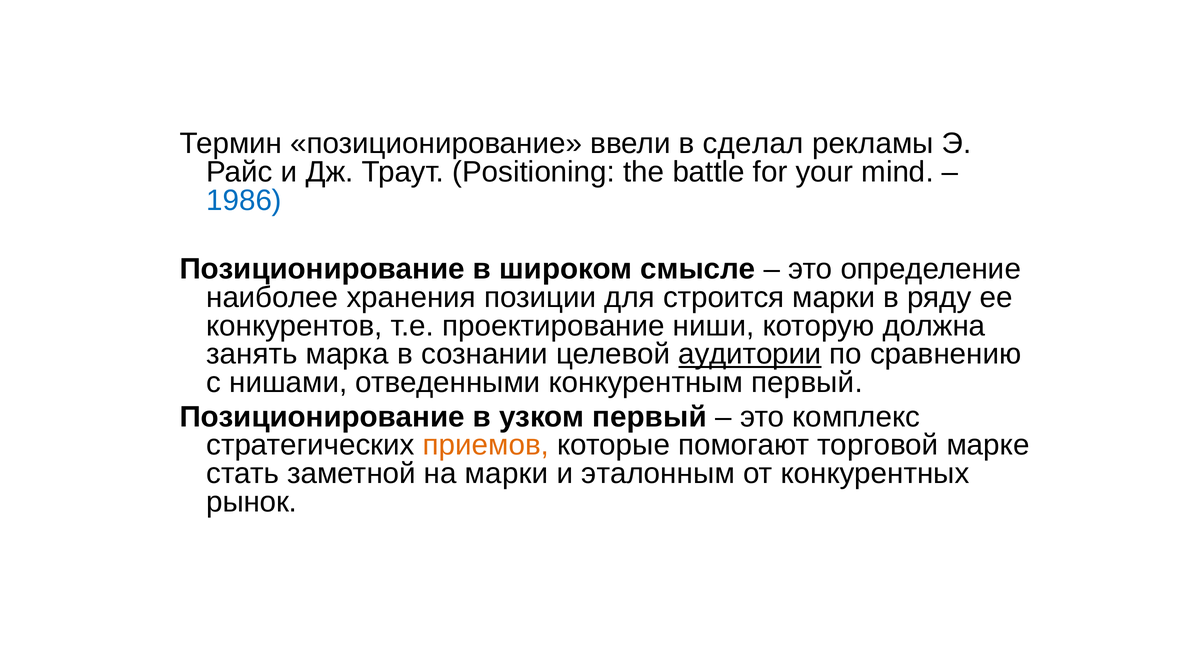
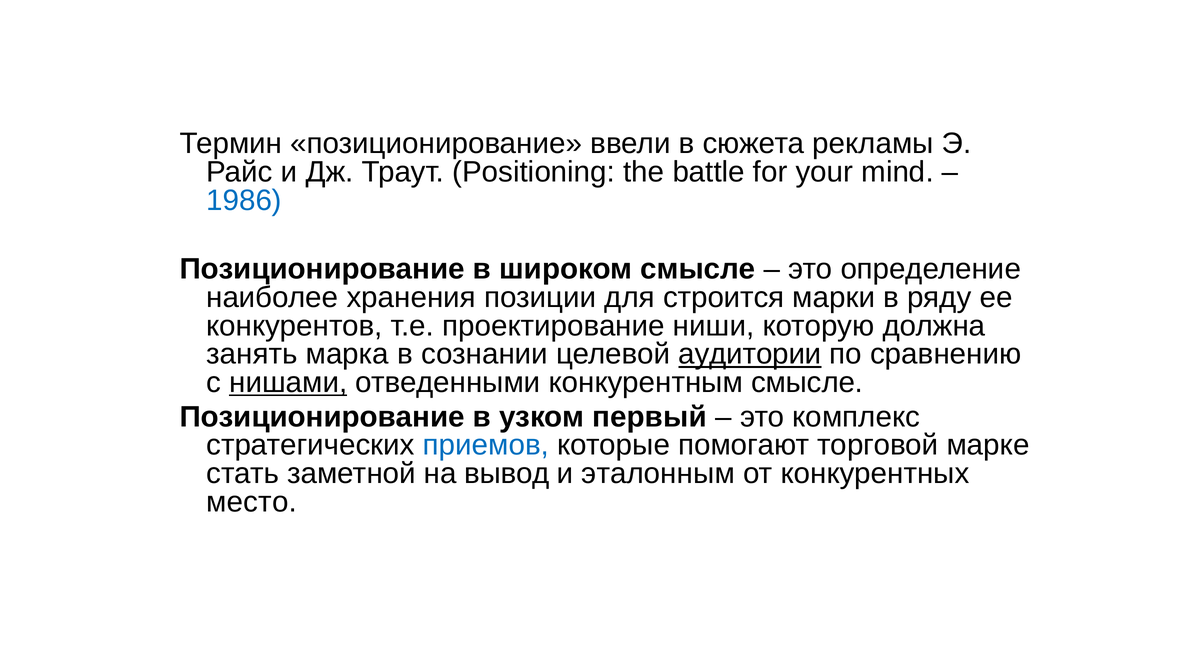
сделал: сделал -> сюжета (754, 144)
нишами underline: none -> present (288, 383)
конкурентным первый: первый -> смысле (807, 383)
приемов colour: orange -> blue (486, 445)
на марки: марки -> вывод (507, 474)
рынок: рынок -> место (252, 502)
